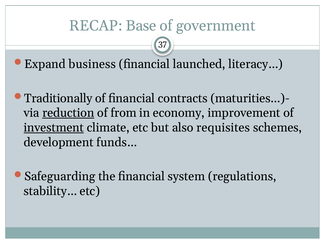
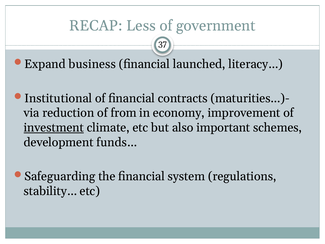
Base: Base -> Less (141, 26)
Traditionally: Traditionally -> Institutional (58, 98)
reduction underline: present -> none (68, 113)
requisites: requisites -> important (223, 127)
